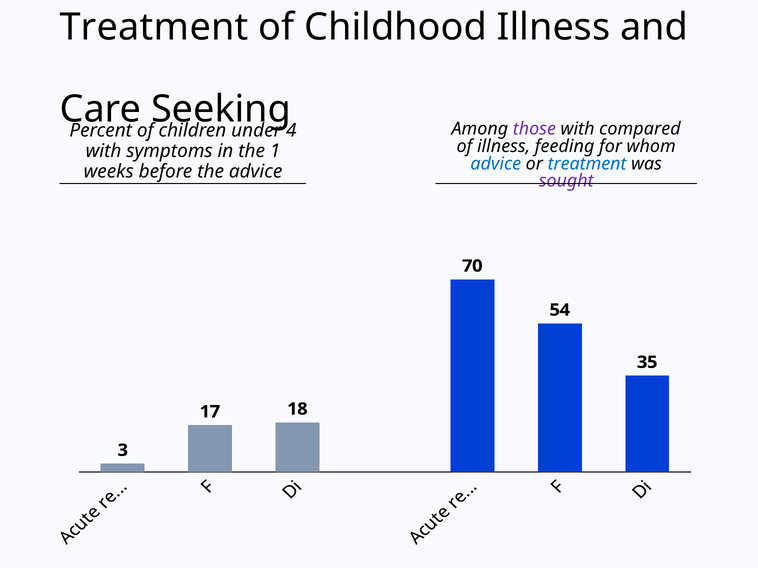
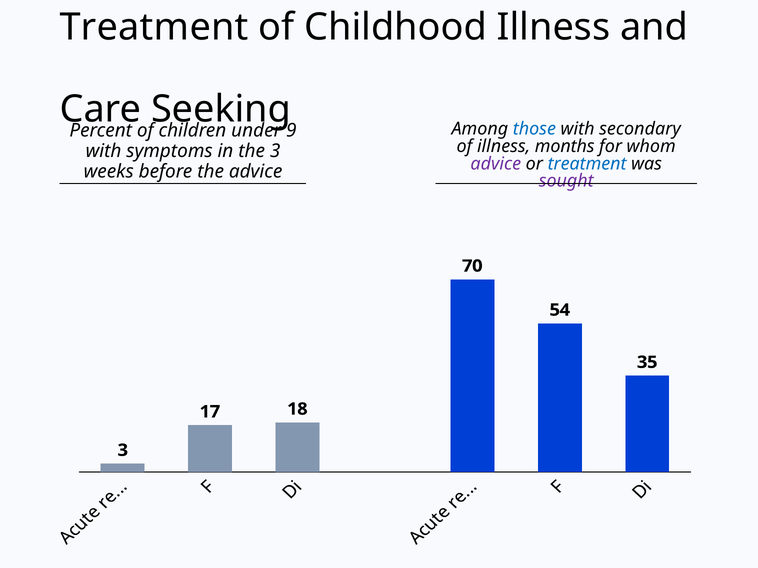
those colour: purple -> blue (534, 129)
compared: compared -> secondary (640, 129)
4: 4 -> 9 (291, 131)
feeding: feeding -> months (565, 146)
the 1: 1 -> 3 (275, 151)
advice colour: blue -> purple (496, 164)
